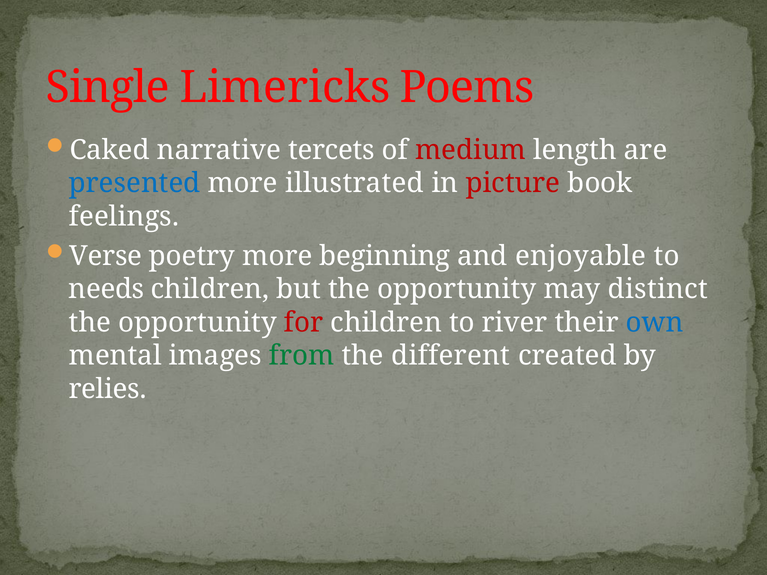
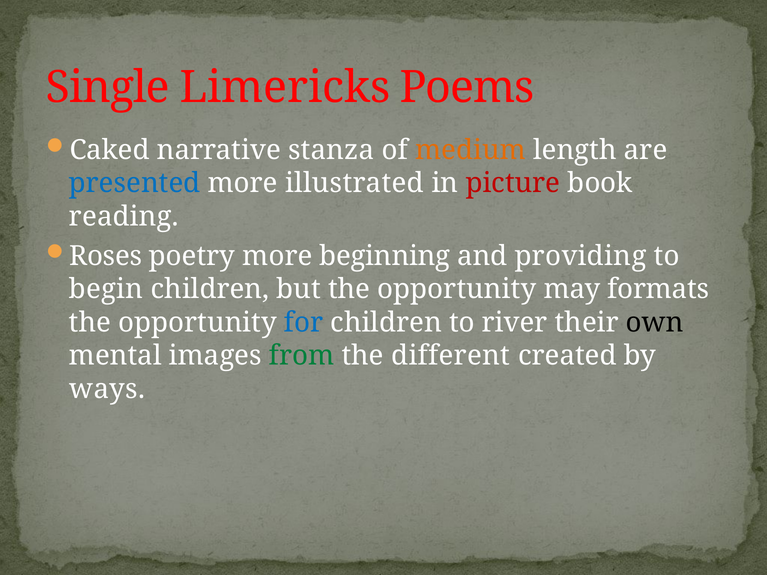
tercets: tercets -> stanza (331, 150)
medium colour: red -> orange (471, 150)
feelings: feelings -> reading (124, 217)
Verse: Verse -> Roses (106, 256)
enjoyable: enjoyable -> providing (581, 256)
needs: needs -> begin (106, 289)
distinct: distinct -> formats (658, 289)
for colour: red -> blue (304, 323)
own colour: blue -> black (655, 323)
relies: relies -> ways (107, 389)
